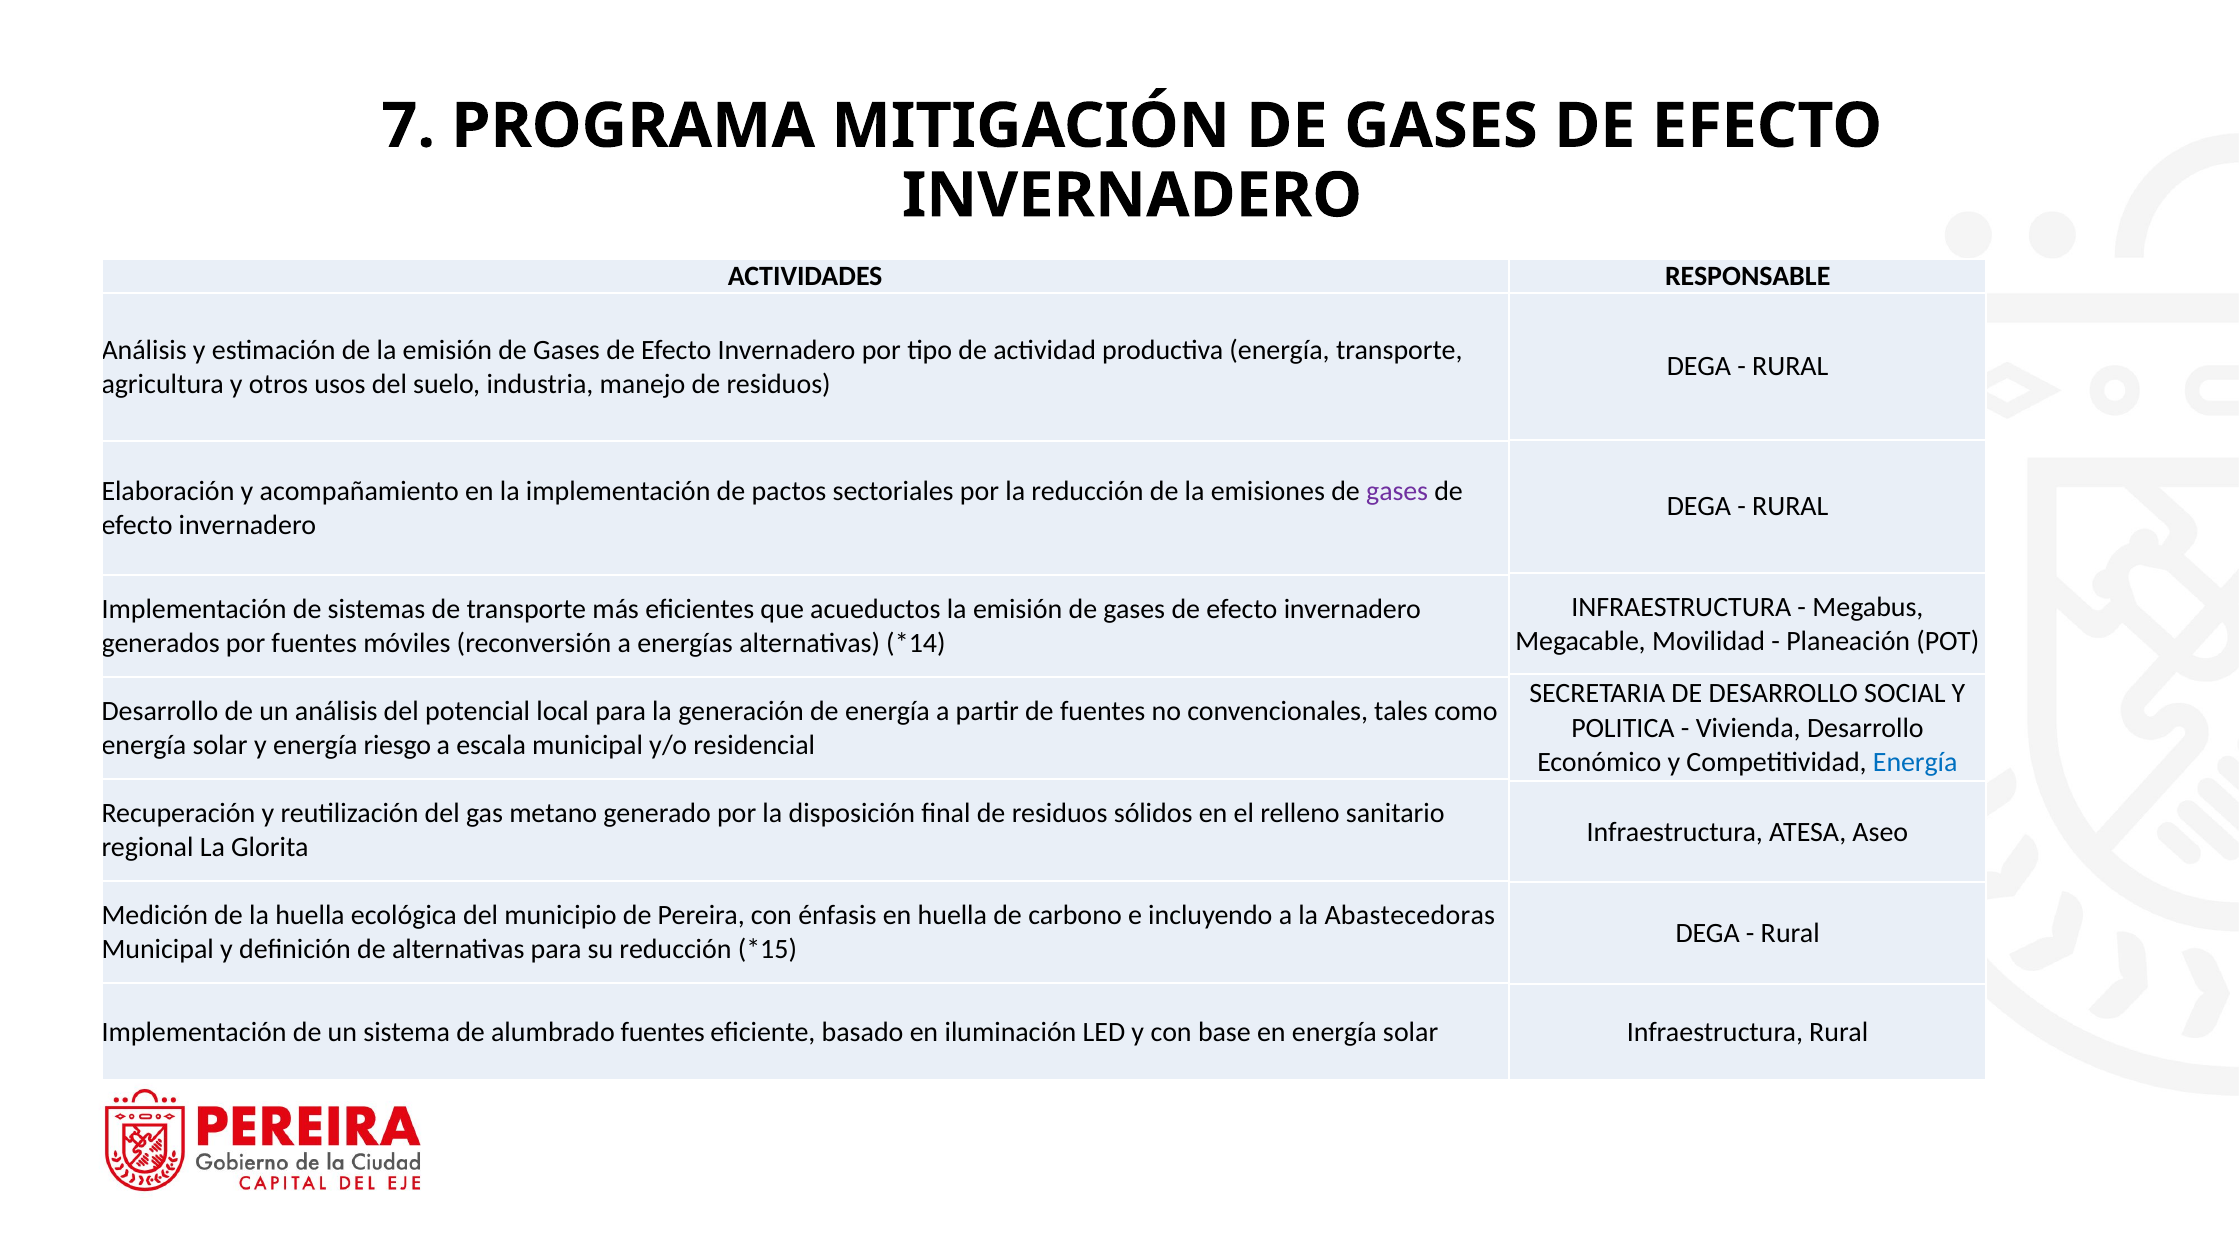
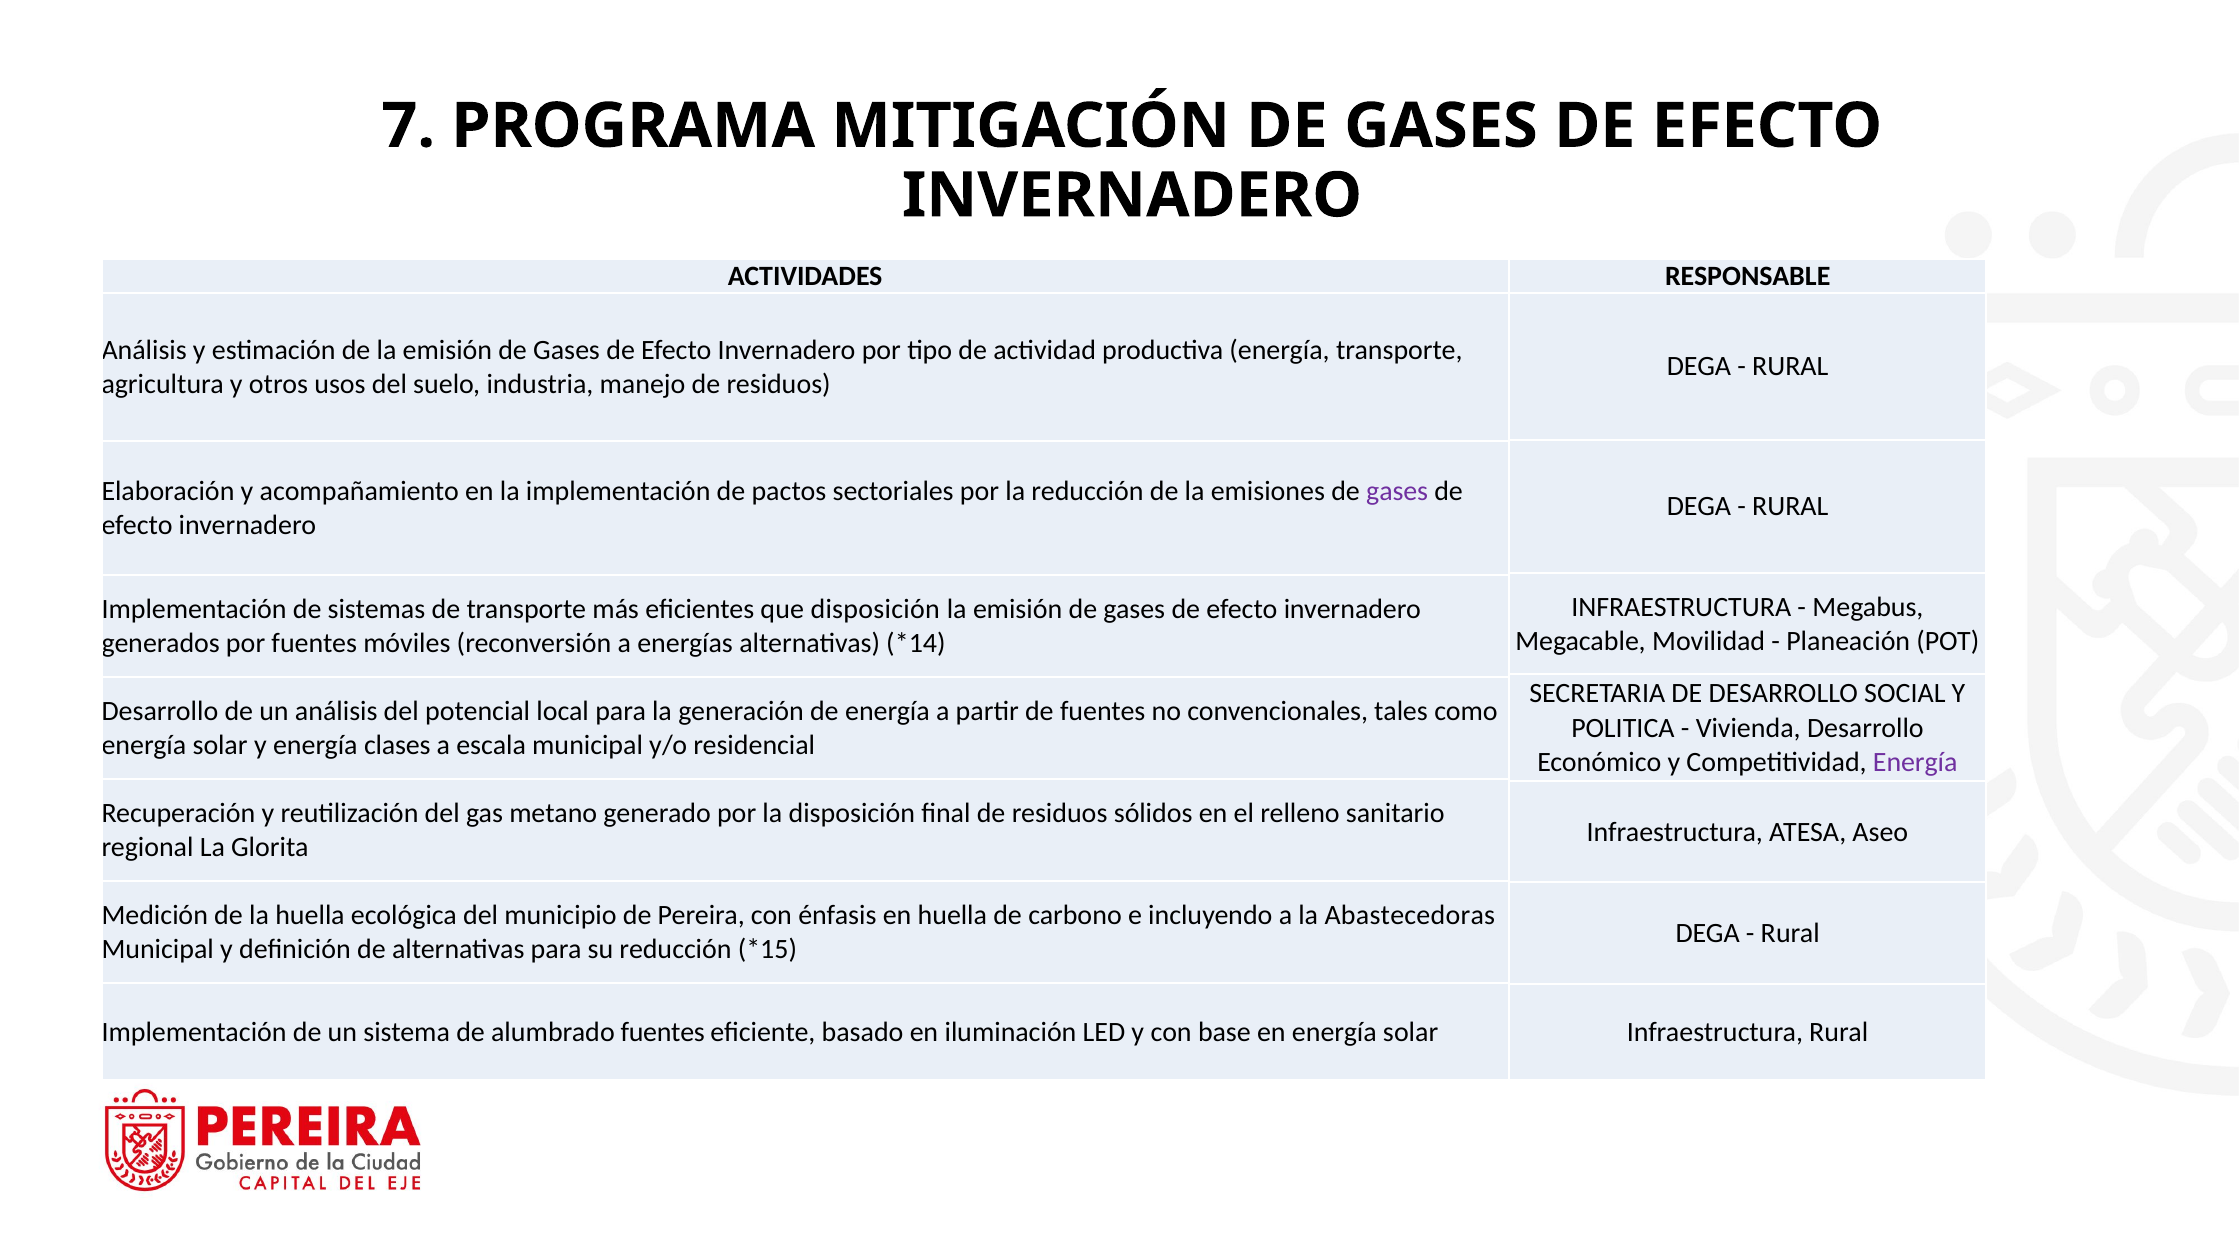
que acueductos: acueductos -> disposición (875, 609)
riesgo: riesgo -> clases (397, 745)
Energía colour: blue -> purple (1915, 762)
